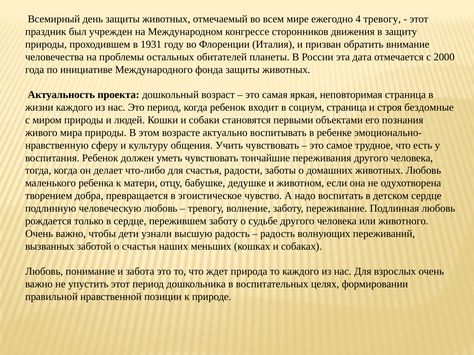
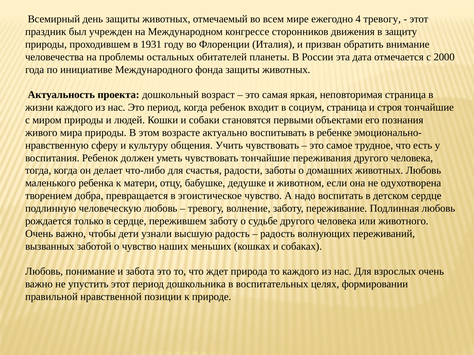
строя бездомные: бездомные -> тончайшие (429, 108)
о счастья: счастья -> чувство (139, 247)
